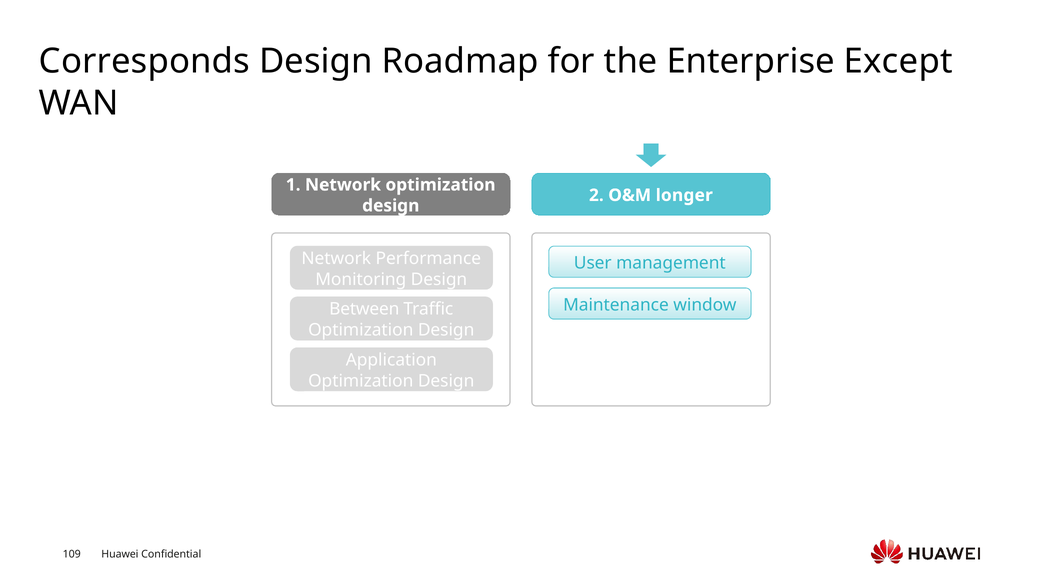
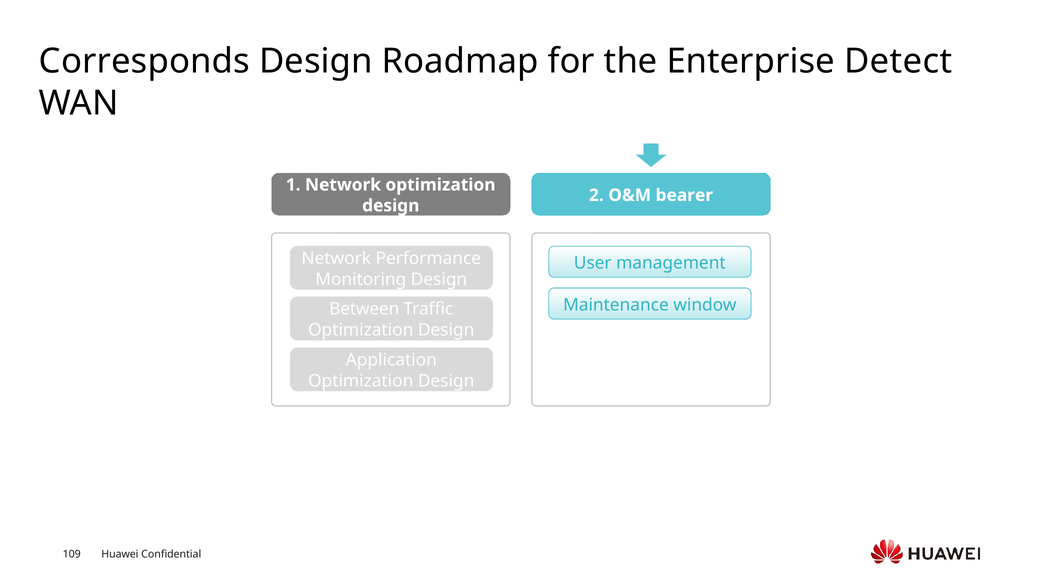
Except: Except -> Detect (898, 62)
longer: longer -> bearer (684, 195)
